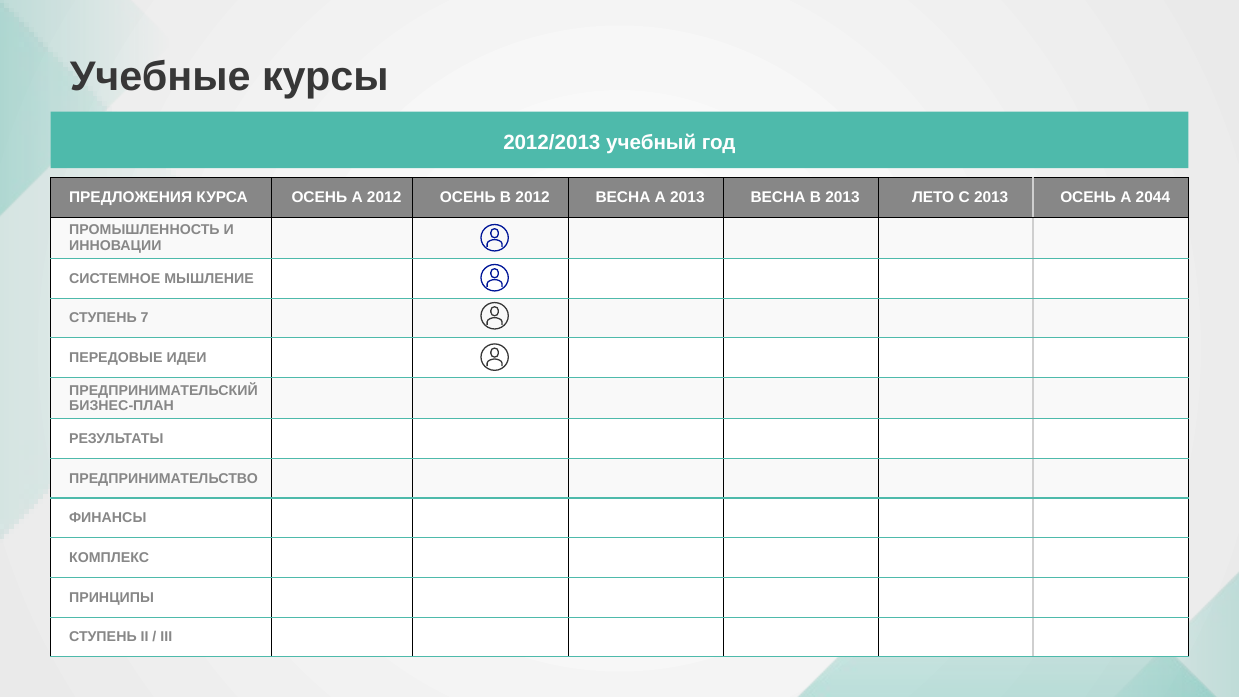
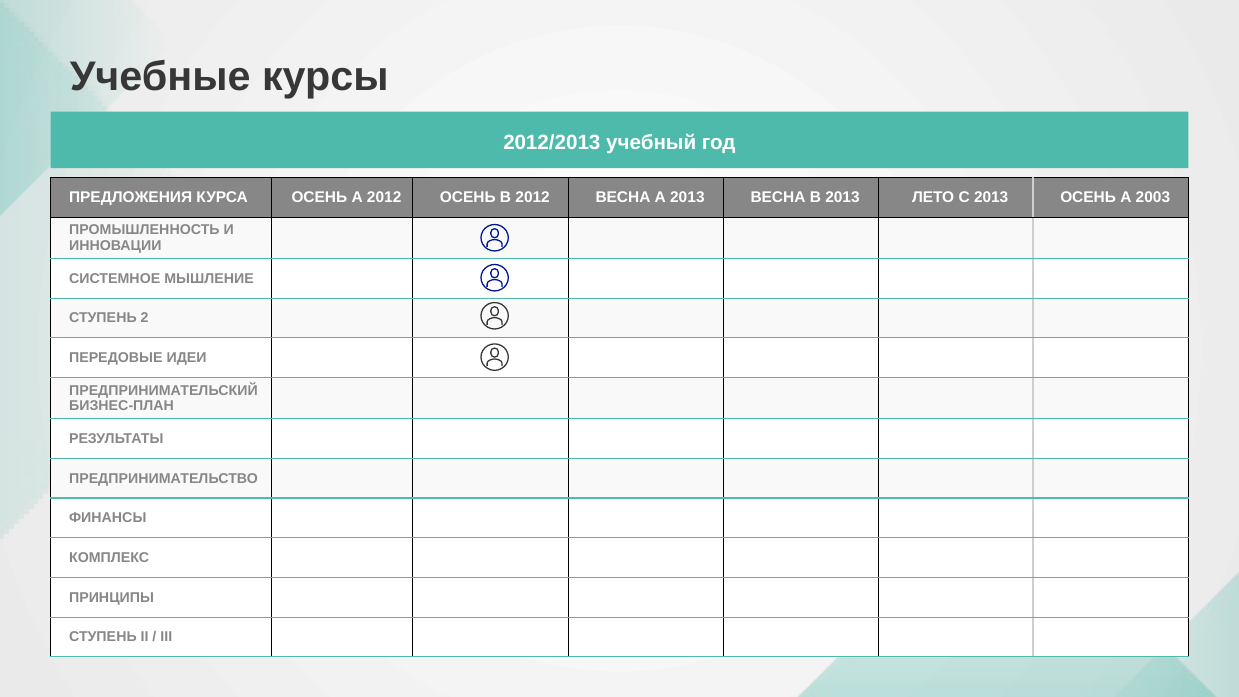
2044: 2044 -> 2003 (1153, 198)
7: 7 -> 2 (145, 318)
